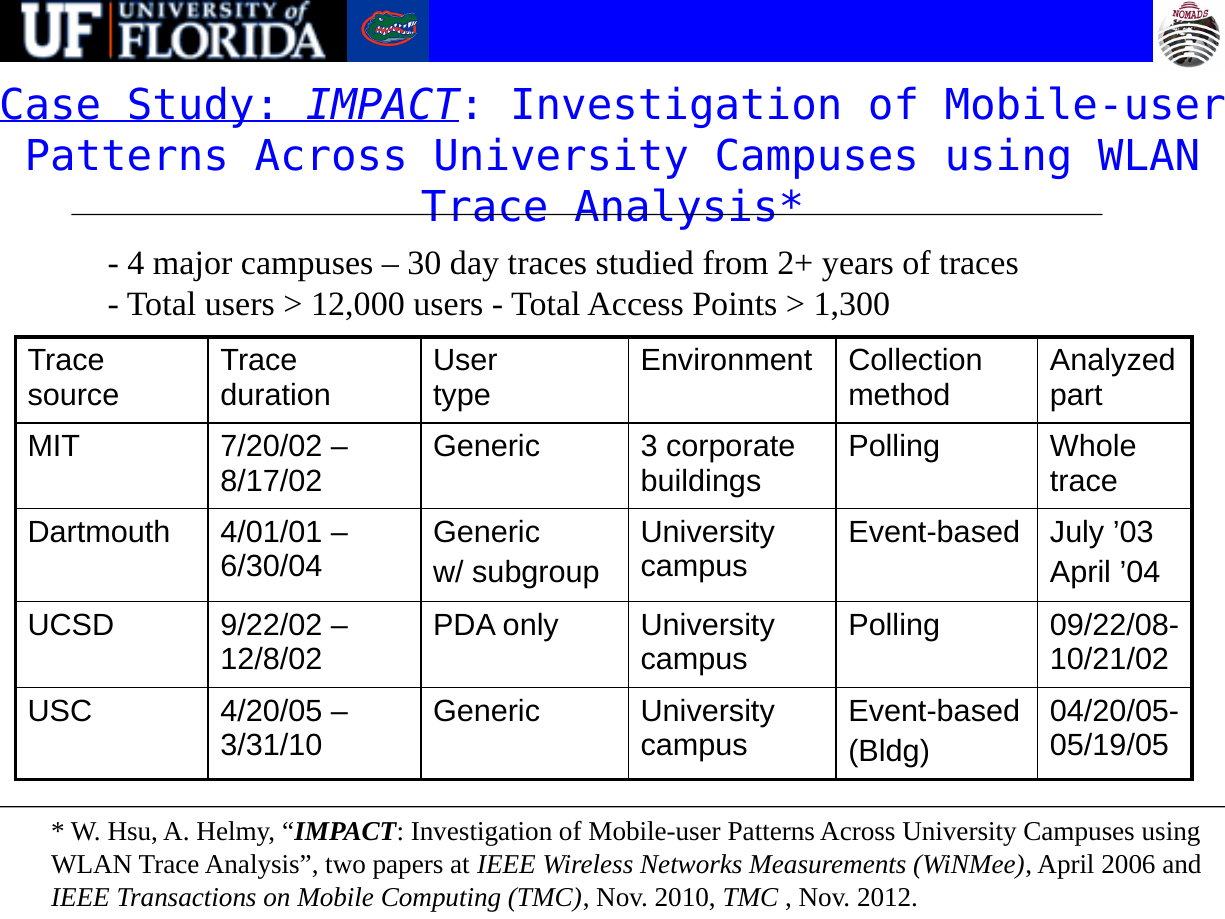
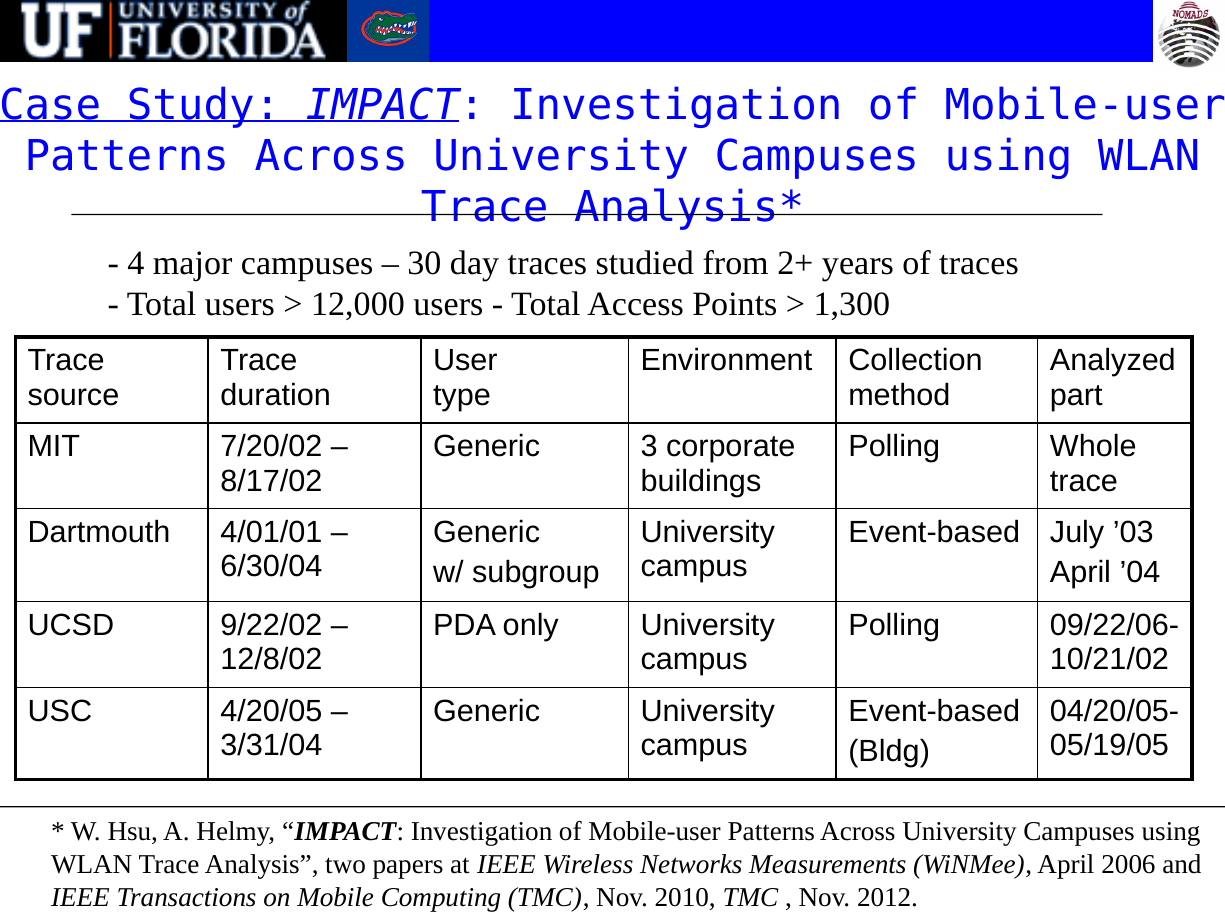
09/22/08-: 09/22/08- -> 09/22/06- (1115, 625)
3/31/10: 3/31/10 -> 3/31/04 (271, 745)
